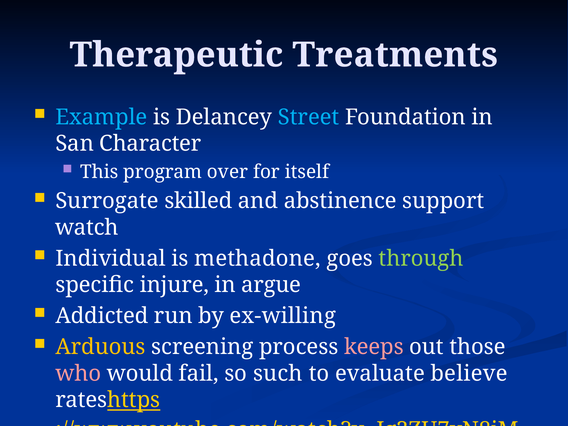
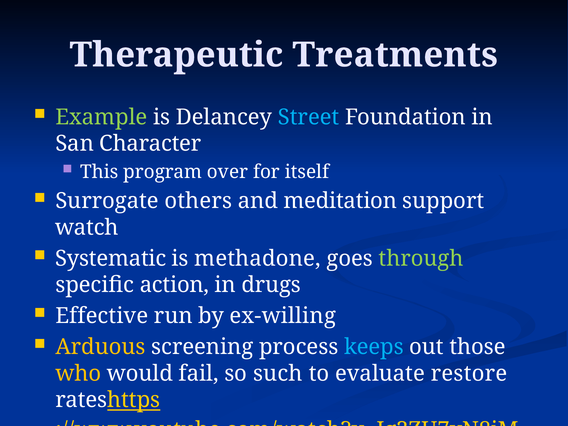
Example colour: light blue -> light green (101, 117)
skilled: skilled -> others (198, 201)
abstinence: abstinence -> meditation (340, 201)
Individual: Individual -> Systematic (111, 258)
injure: injure -> action (174, 285)
argue: argue -> drugs (271, 285)
Addicted: Addicted -> Effective (102, 316)
keeps colour: pink -> light blue (374, 347)
who colour: pink -> yellow (78, 373)
believe: believe -> restore (469, 373)
